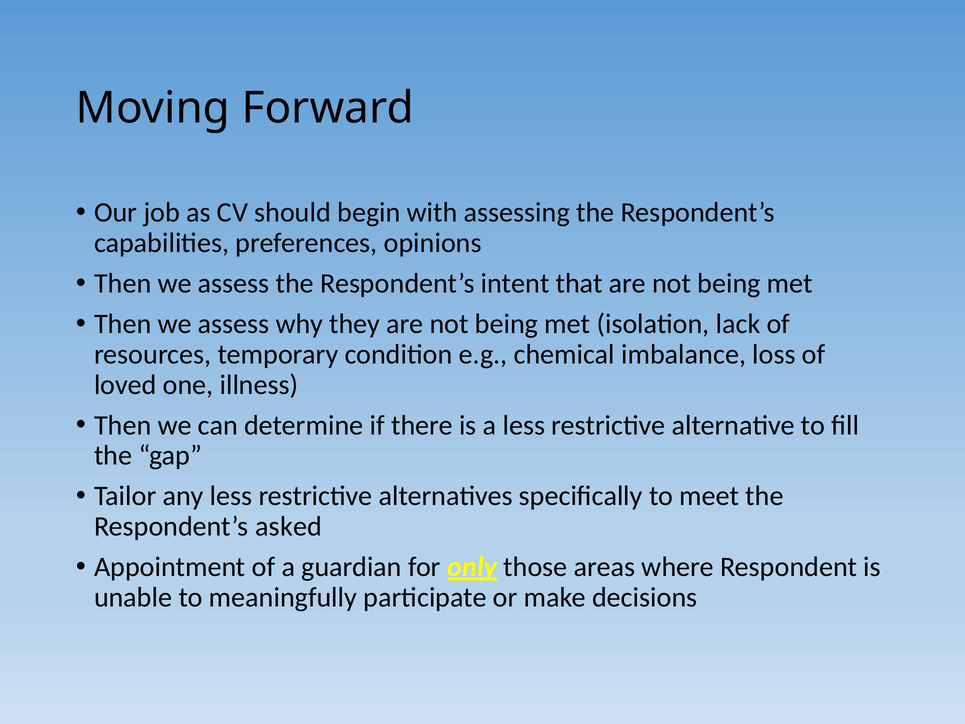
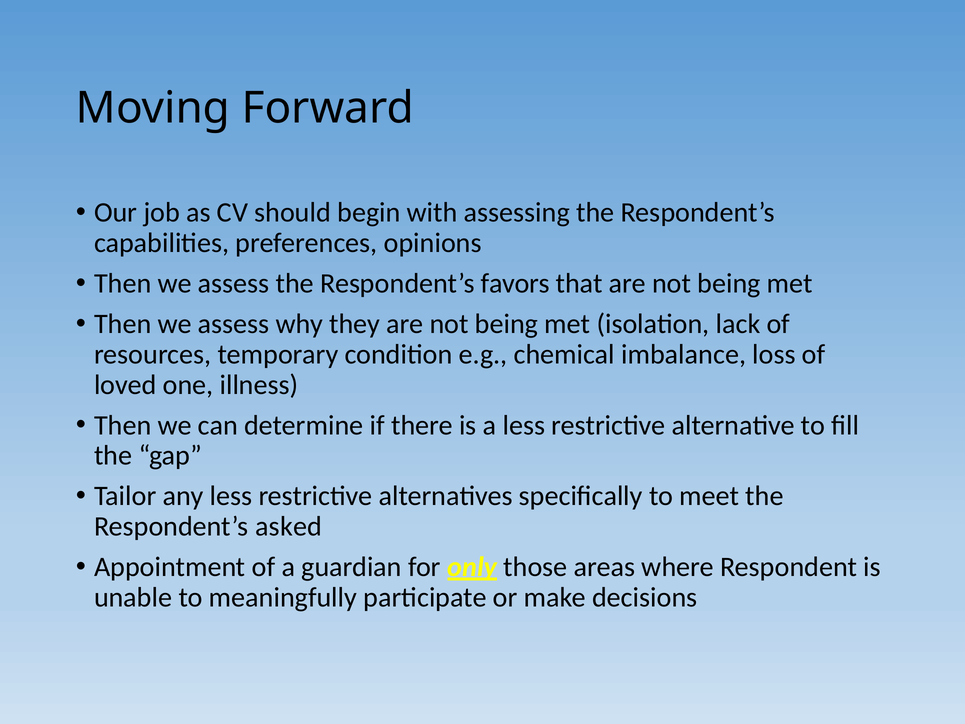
intent: intent -> favors (515, 283)
